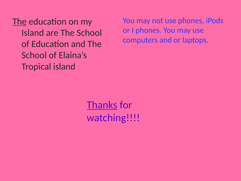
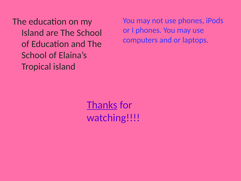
The underline: present -> none (20, 22)
